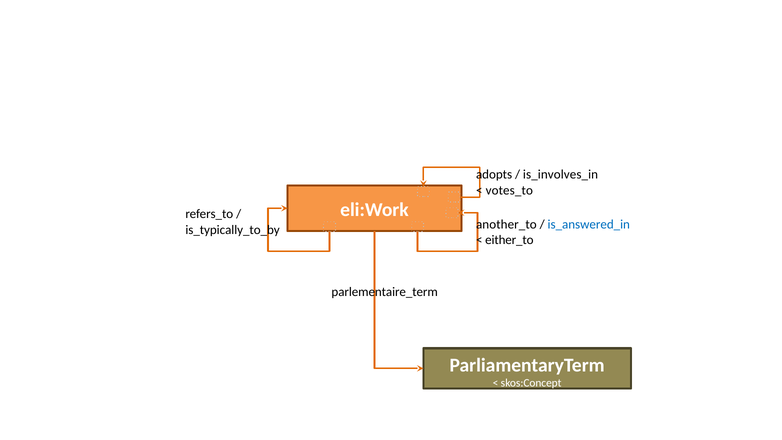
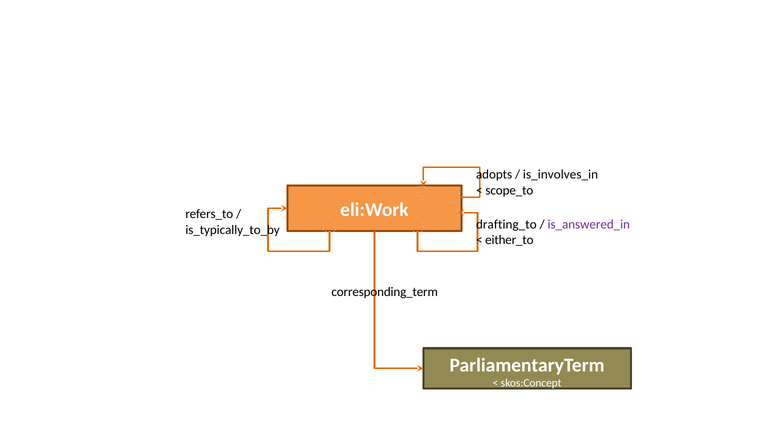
votes_to: votes_to -> scope_to (509, 190)
another_to: another_to -> drafting_to (506, 224)
is_answered_in colour: blue -> purple (589, 224)
parlementaire_term: parlementaire_term -> corresponding_term (385, 292)
